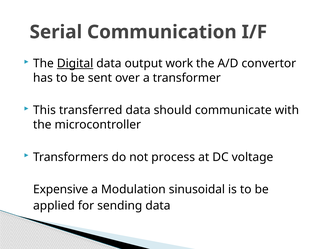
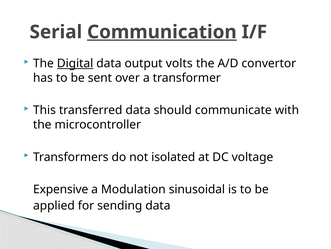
Communication underline: none -> present (162, 32)
work: work -> volts (179, 63)
process: process -> isolated (173, 157)
